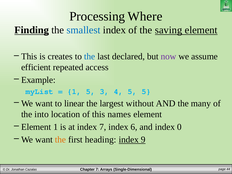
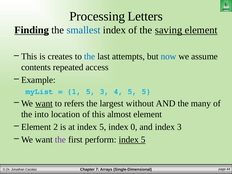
Where: Where -> Letters (145, 16)
declared: declared -> attempts (128, 56)
now colour: purple -> blue (169, 56)
efficient: efficient -> contents (36, 67)
want underline: none -> present (44, 103)
linear: linear -> refers (74, 103)
names: names -> almost (119, 114)
Element 1: 1 -> 2 (56, 127)
at index 7: 7 -> 5 (103, 127)
6: 6 -> 0 (134, 127)
index 0: 0 -> 3 (179, 127)
the colour: orange -> purple (60, 140)
heading: heading -> perform (101, 140)
9: 9 -> 5 (143, 140)
